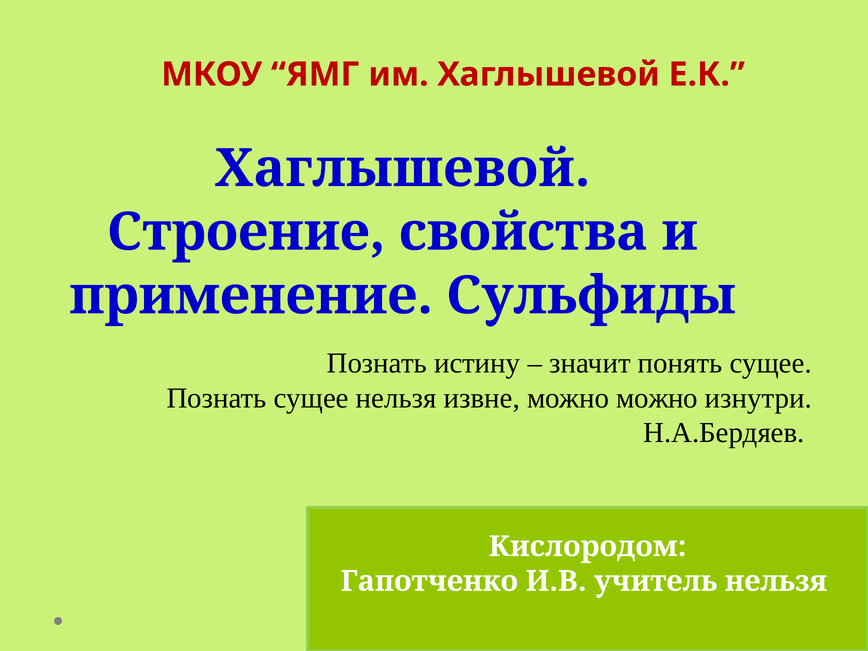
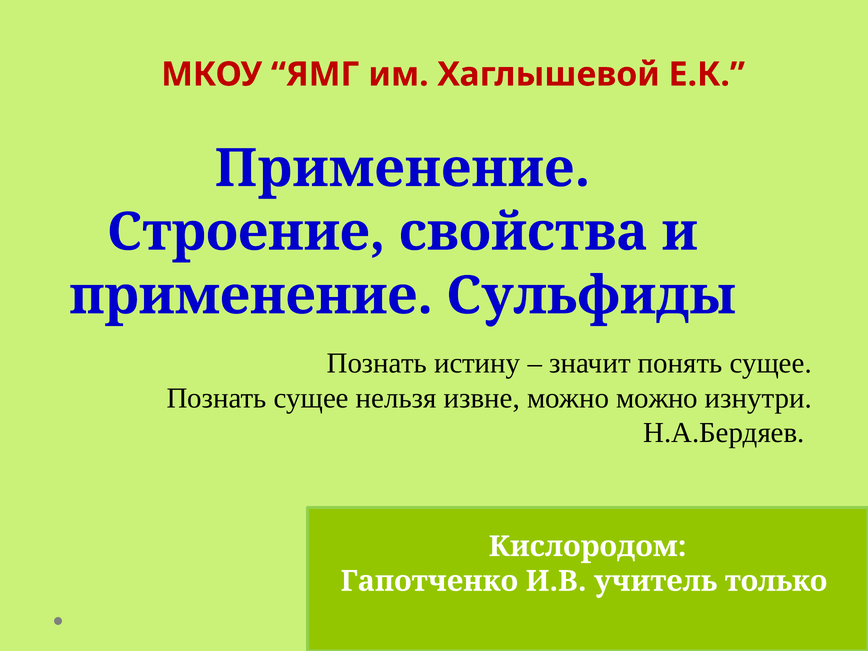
Хаглышевой: Хаглышевой -> Применение (402, 169)
учитель нельзя: нельзя -> только (776, 581)
